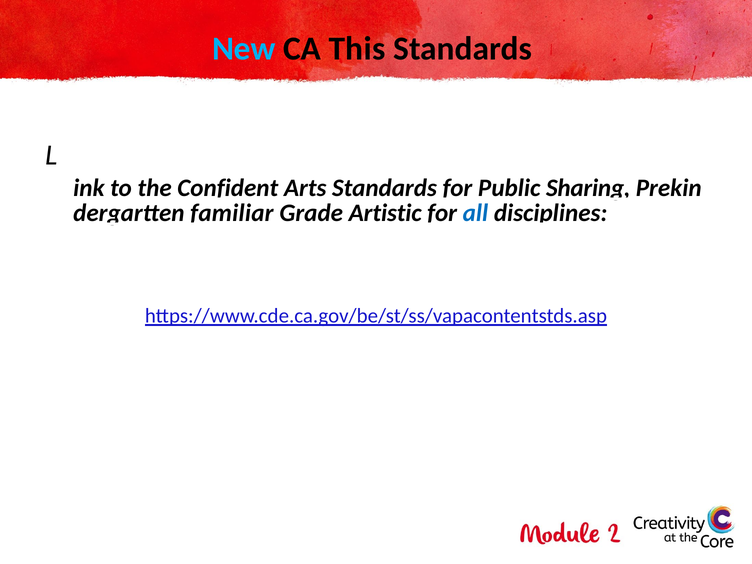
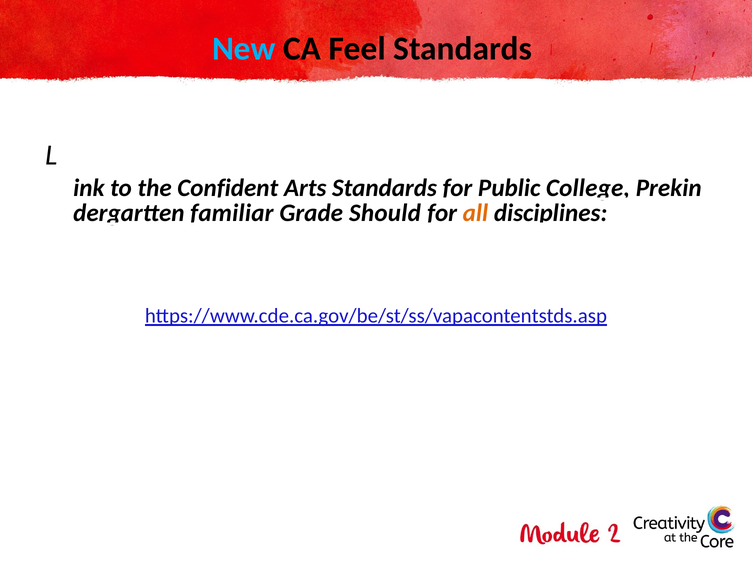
This: This -> Feel (357, 49)
Sharing: Sharing -> College (588, 188)
Artistic: Artistic -> Should (385, 213)
all colour: blue -> orange (475, 213)
